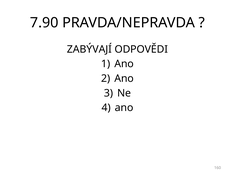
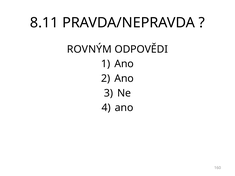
7.90: 7.90 -> 8.11 (44, 23)
ZABÝVAJÍ: ZABÝVAJÍ -> ROVNÝM (89, 49)
